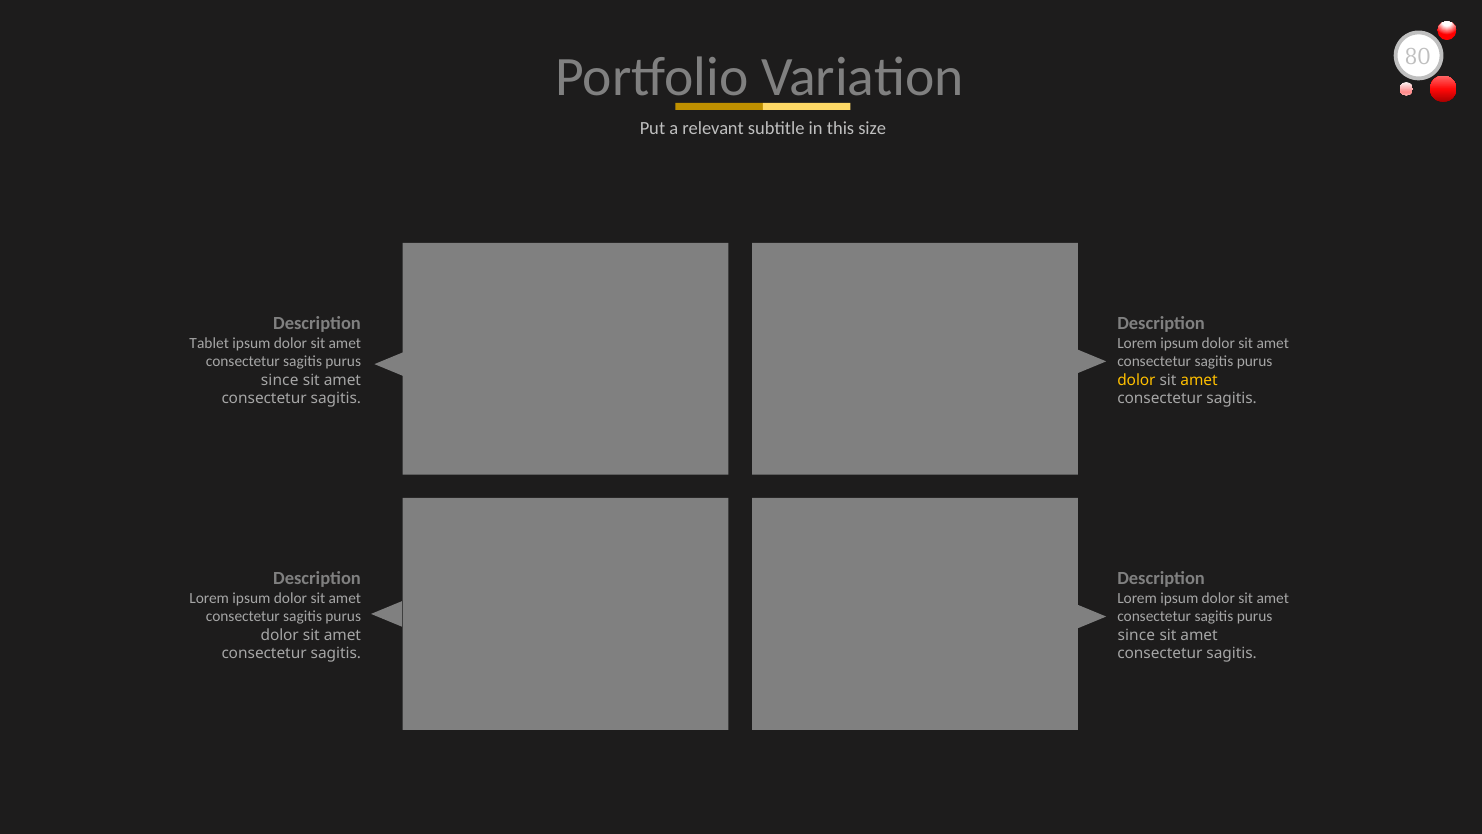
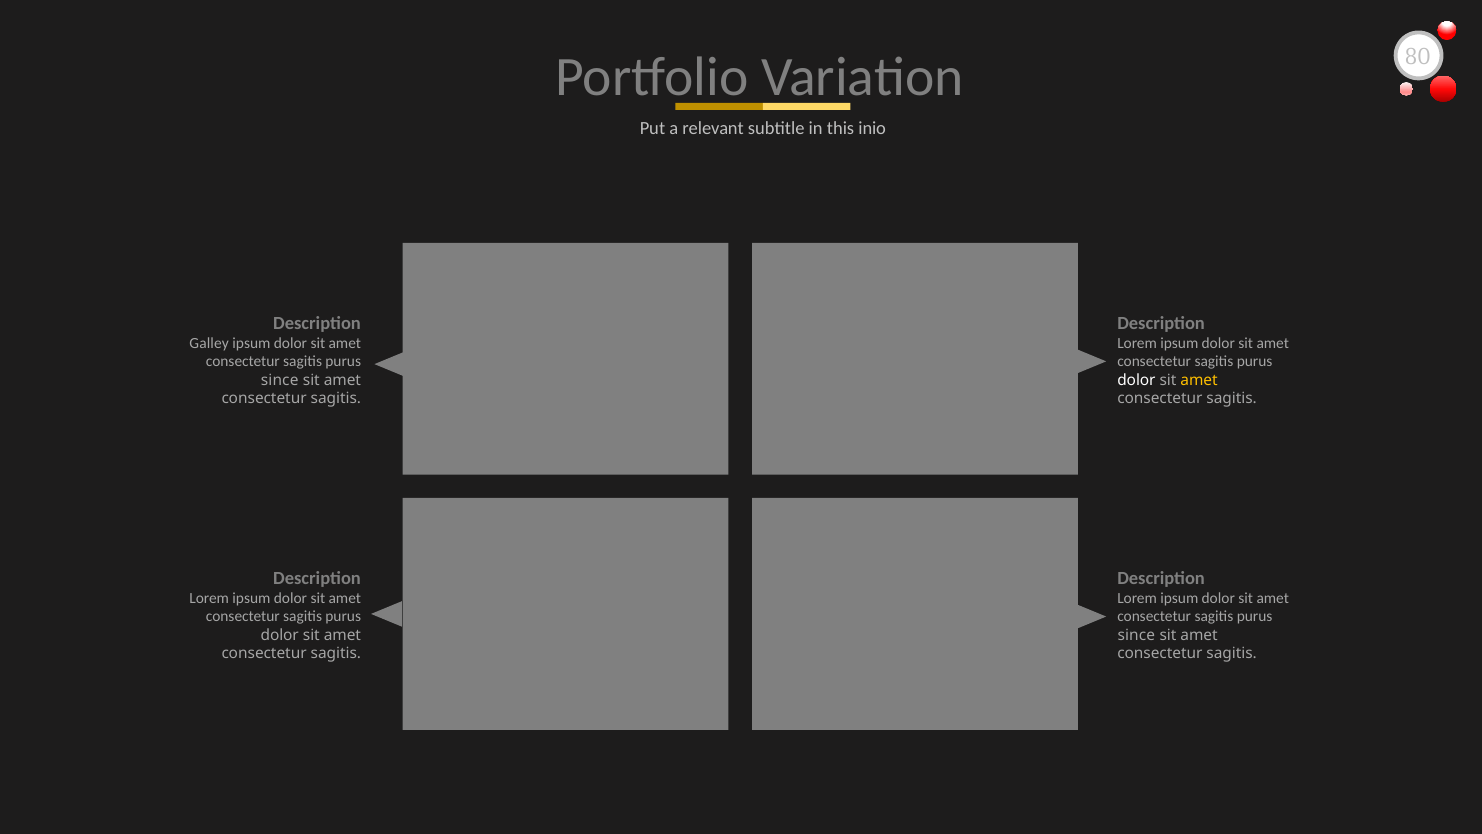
size: size -> inio (872, 129)
Tablet: Tablet -> Galley (209, 343)
dolor colour: yellow -> white (1136, 380)
